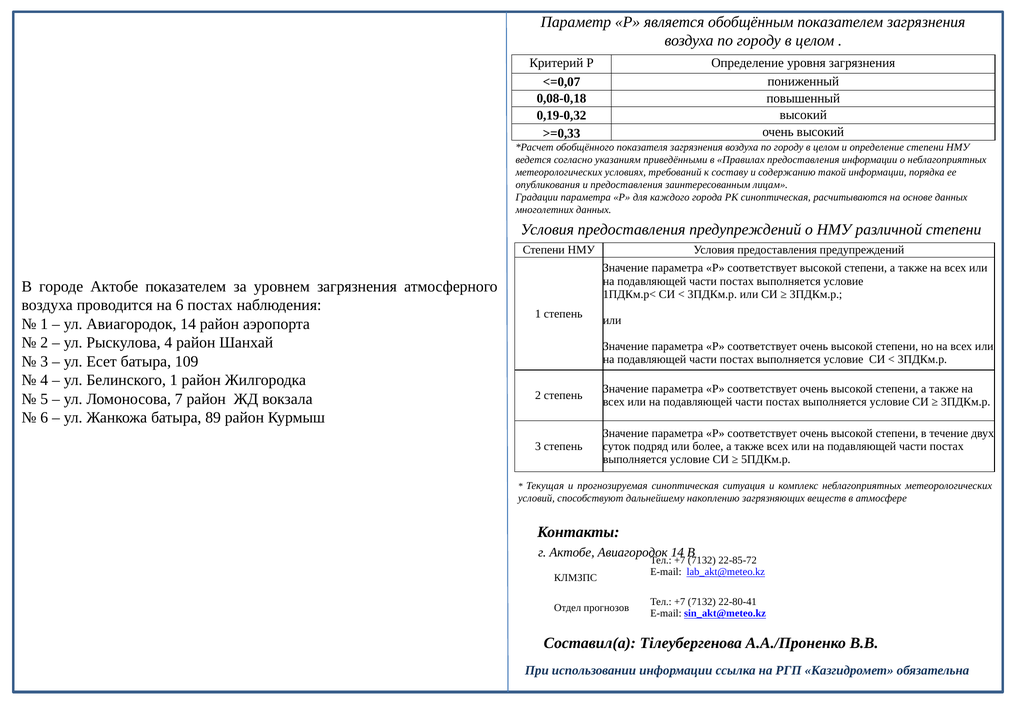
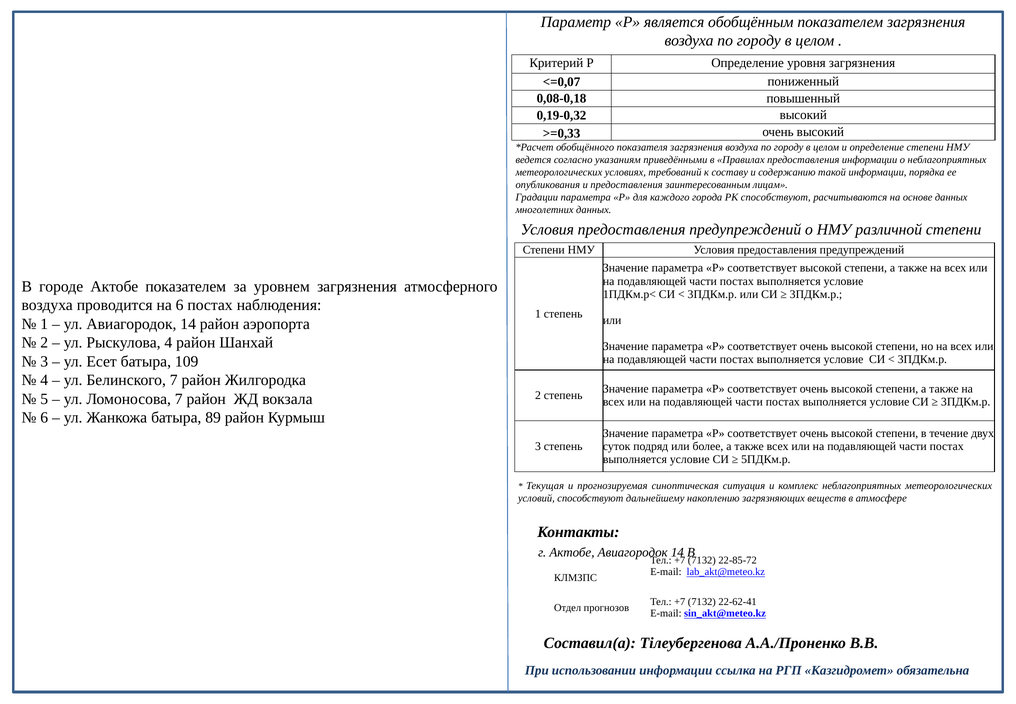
РК синоптическая: синоптическая -> способствуют (776, 197)
Белинского 1: 1 -> 7 (174, 380)
22-80-41: 22-80-41 -> 22-62-41 (738, 601)
